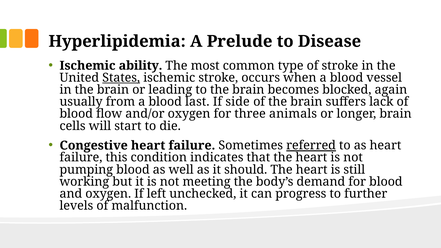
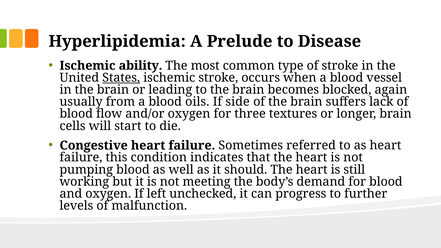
last: last -> oils (197, 102)
animals: animals -> textures (293, 114)
referred underline: present -> none (311, 146)
